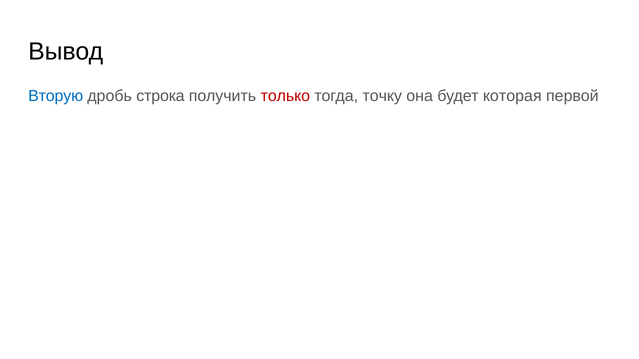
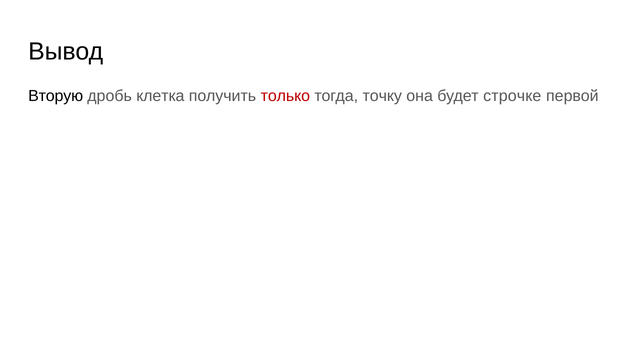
Вторую colour: blue -> black (56, 96)
строка: строка -> клетка (160, 96)
которая: которая -> строчке (512, 96)
